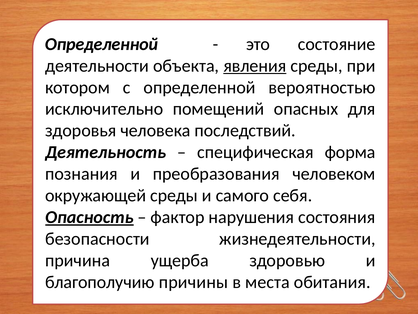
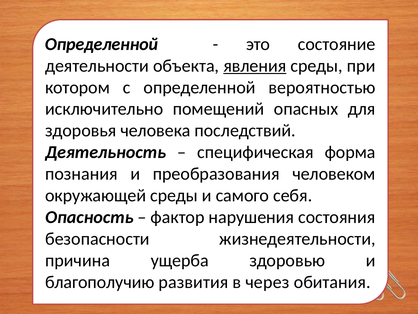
Опасность underline: present -> none (89, 217)
причины: причины -> развития (194, 282)
места: места -> через (267, 282)
